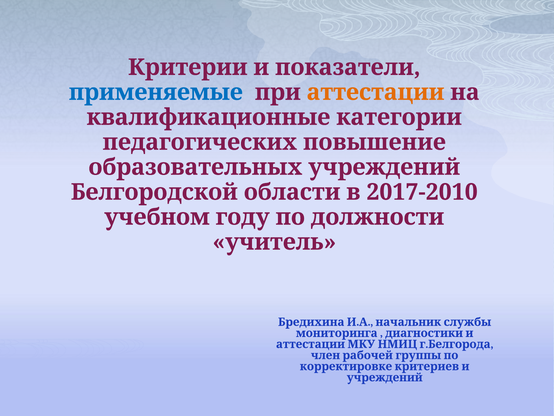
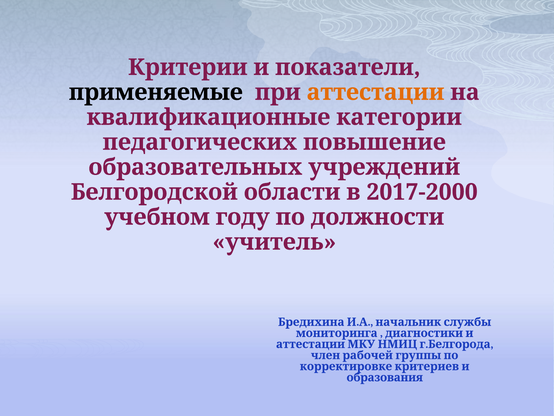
применяемые colour: blue -> black (156, 92)
2017-2010: 2017-2010 -> 2017-2000 (422, 192)
учреждений: учреждений -> образования (385, 377)
